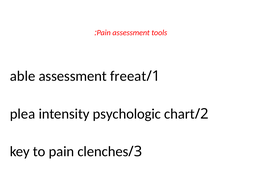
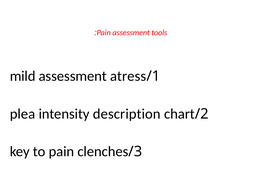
able: able -> mild (23, 76)
freeat: freeat -> atress (128, 76)
psychologic: psychologic -> description (127, 114)
